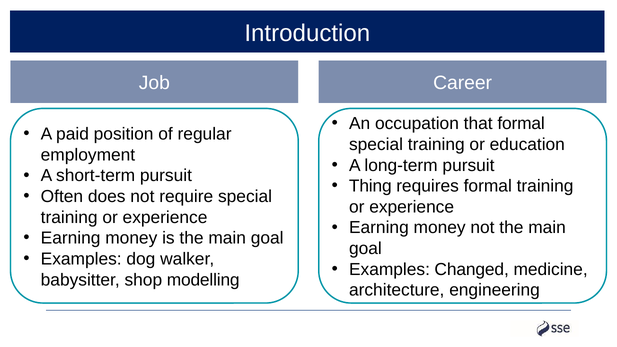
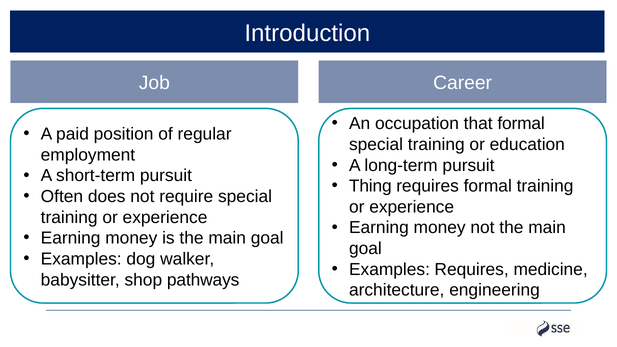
Examples Changed: Changed -> Requires (472, 269)
modelling: modelling -> pathways (203, 280)
